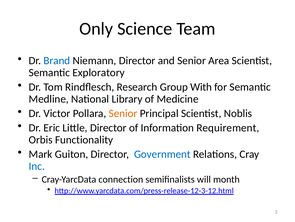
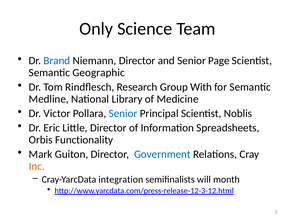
Area: Area -> Page (219, 61)
Exploratory: Exploratory -> Geographic (99, 72)
Senior colour: orange -> blue (123, 113)
Requirement: Requirement -> Spreadsheets (228, 127)
Inc colour: blue -> orange (37, 166)
connection: connection -> integration (121, 179)
